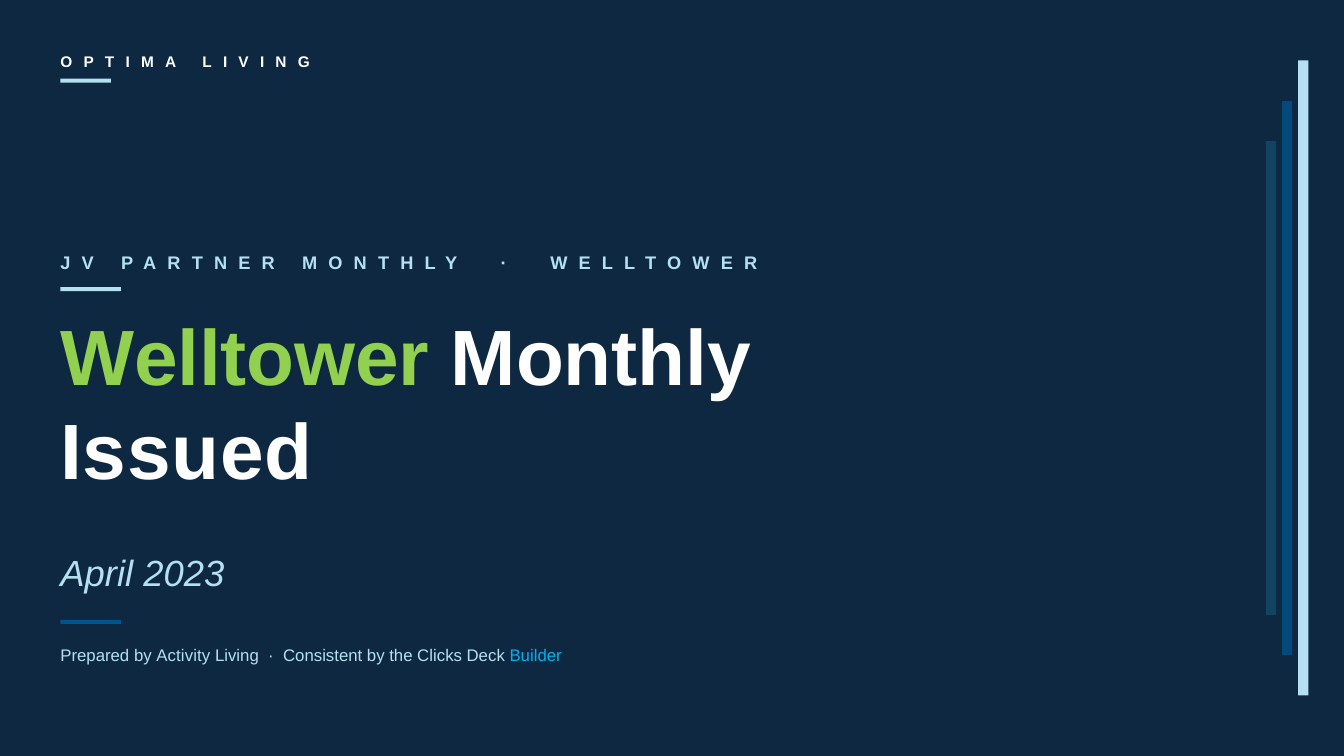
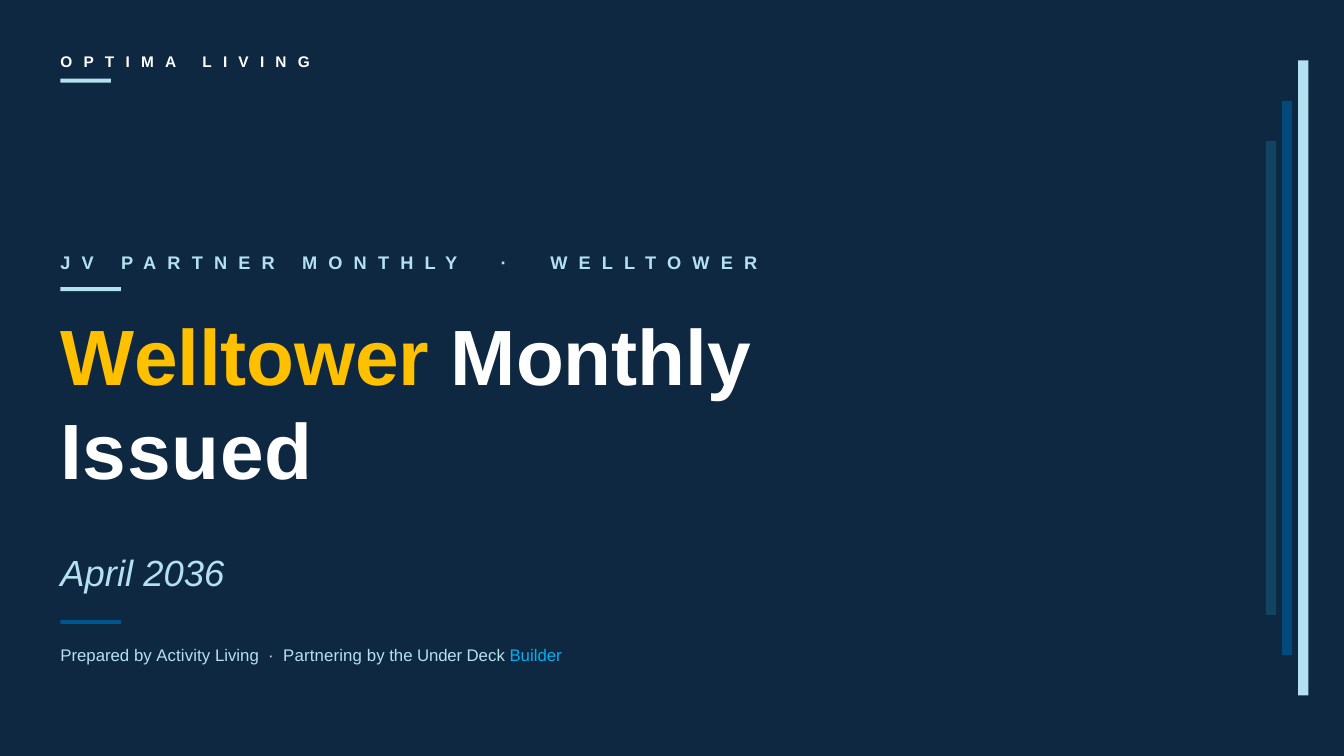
Welltower colour: light green -> yellow (245, 360)
2023: 2023 -> 2036 (184, 575)
Consistent: Consistent -> Partnering (323, 656)
Clicks: Clicks -> Under (440, 656)
